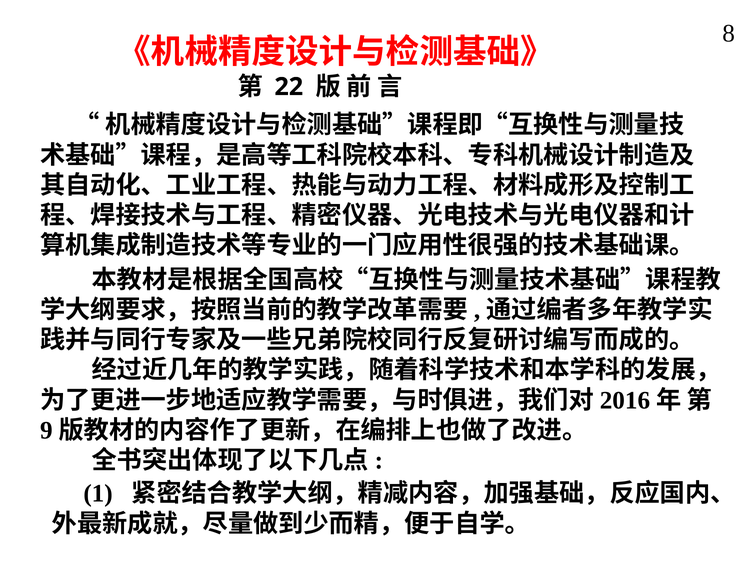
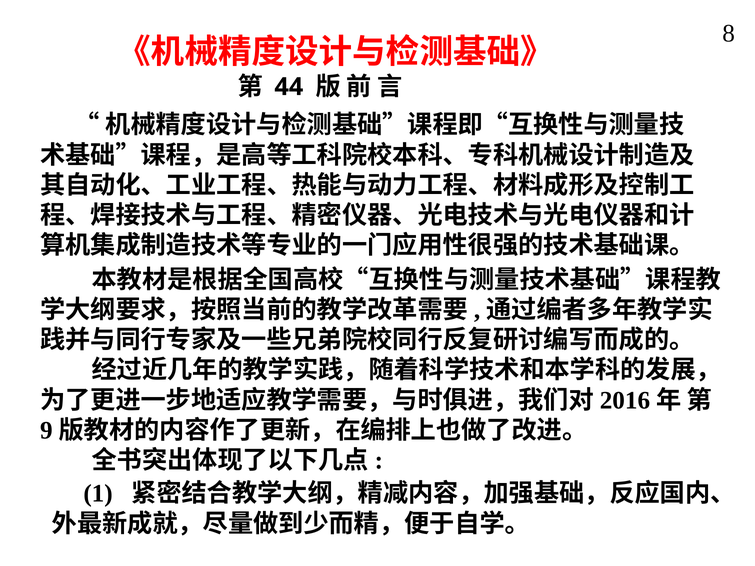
22: 22 -> 44 (289, 87)
